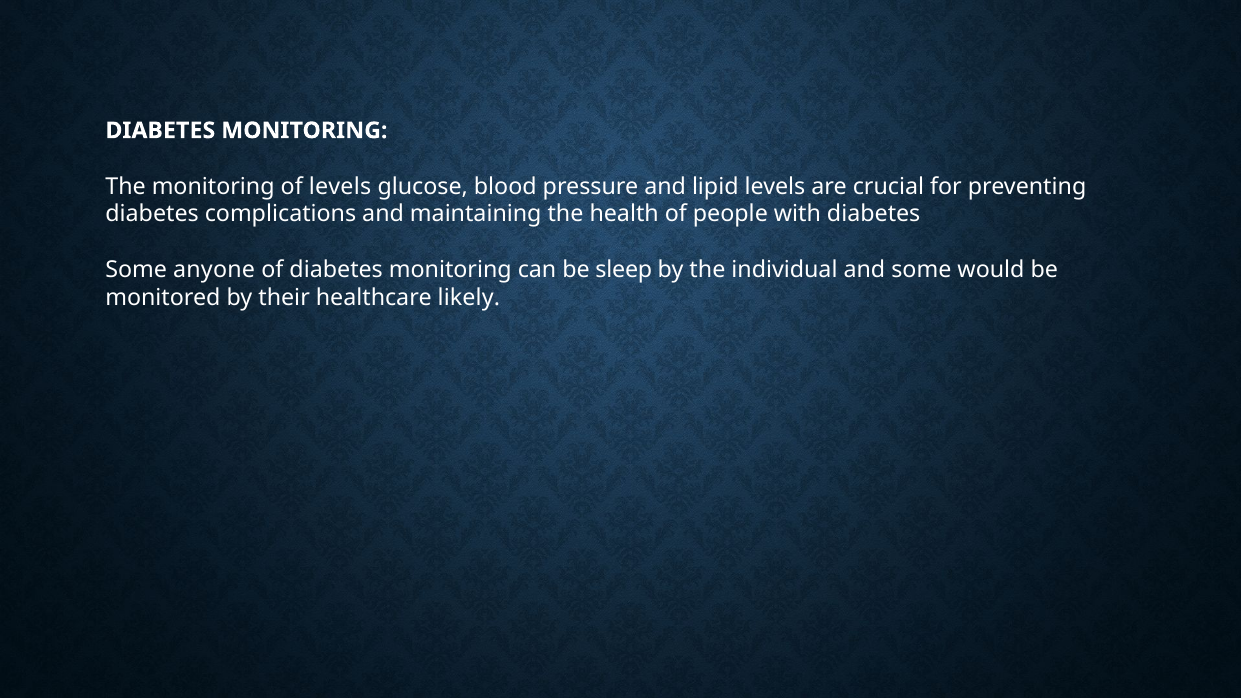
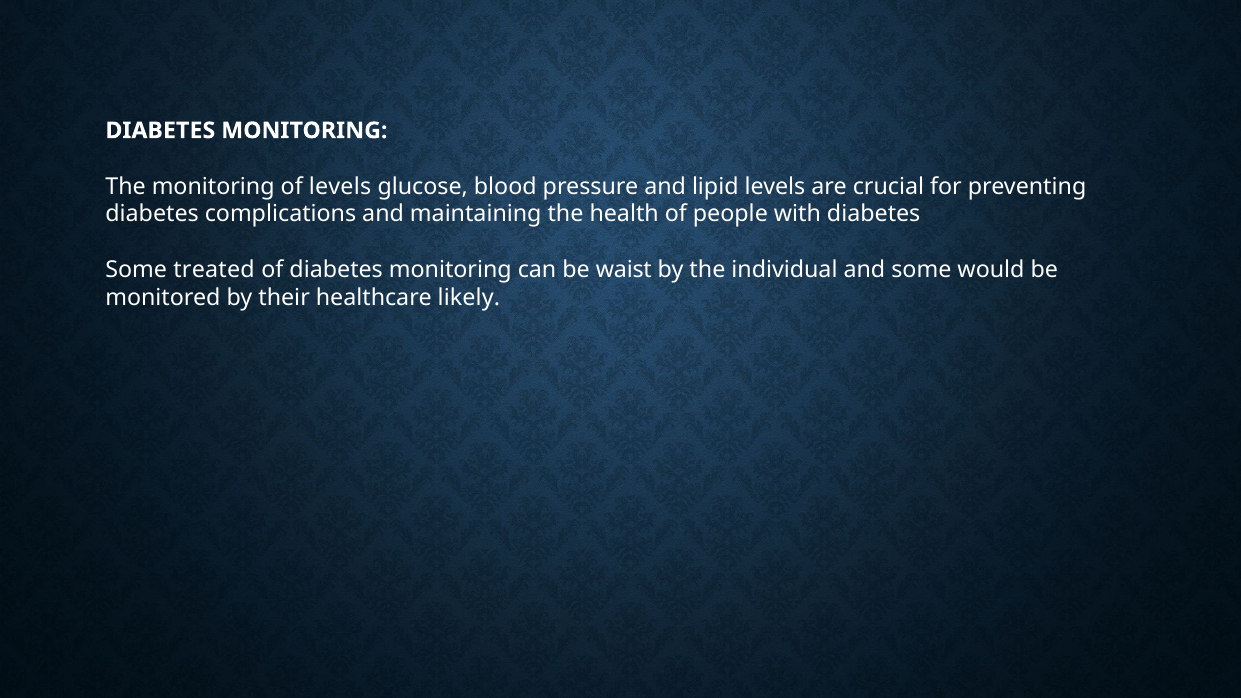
anyone: anyone -> treated (214, 270)
sleep: sleep -> waist (624, 270)
